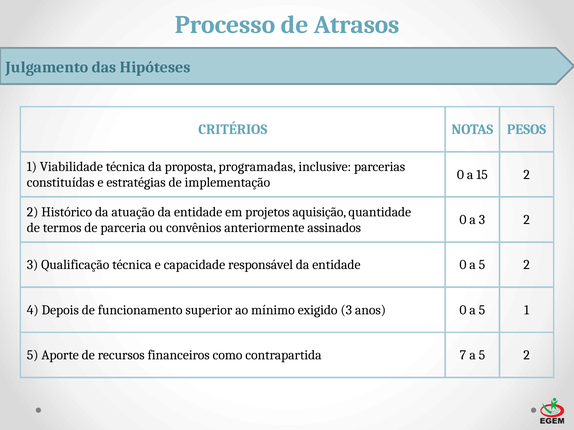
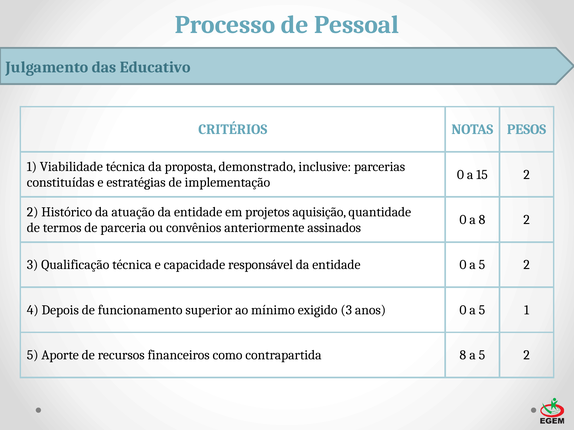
Atrasos: Atrasos -> Pessoal (357, 25)
Hipóteses: Hipóteses -> Educativo (155, 67)
programadas: programadas -> demonstrado (257, 167)
a 3: 3 -> 8 (482, 220)
contrapartida 7: 7 -> 8 (463, 356)
